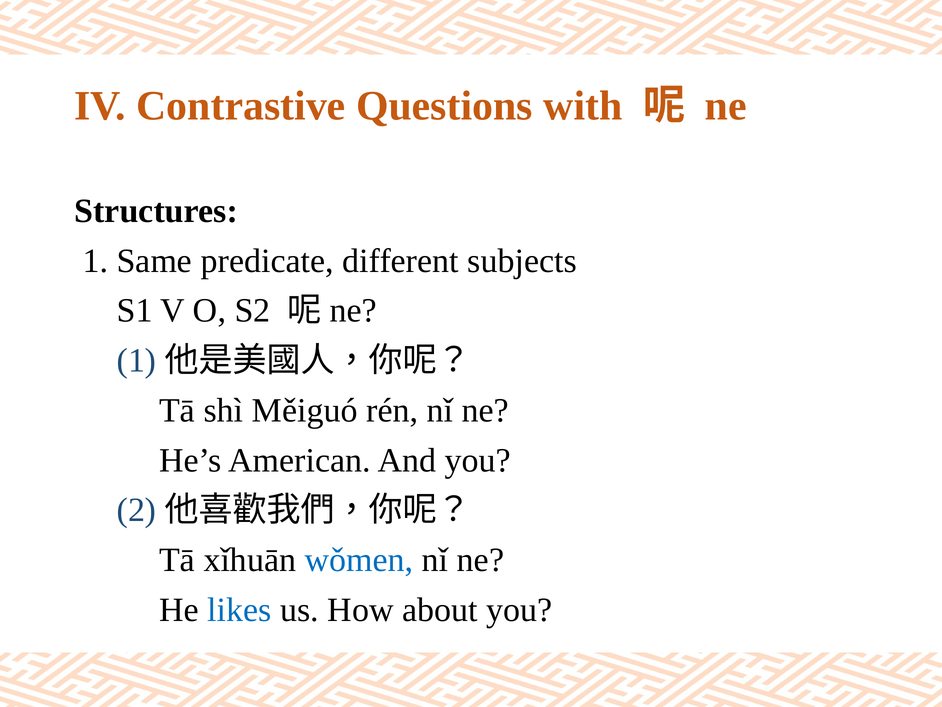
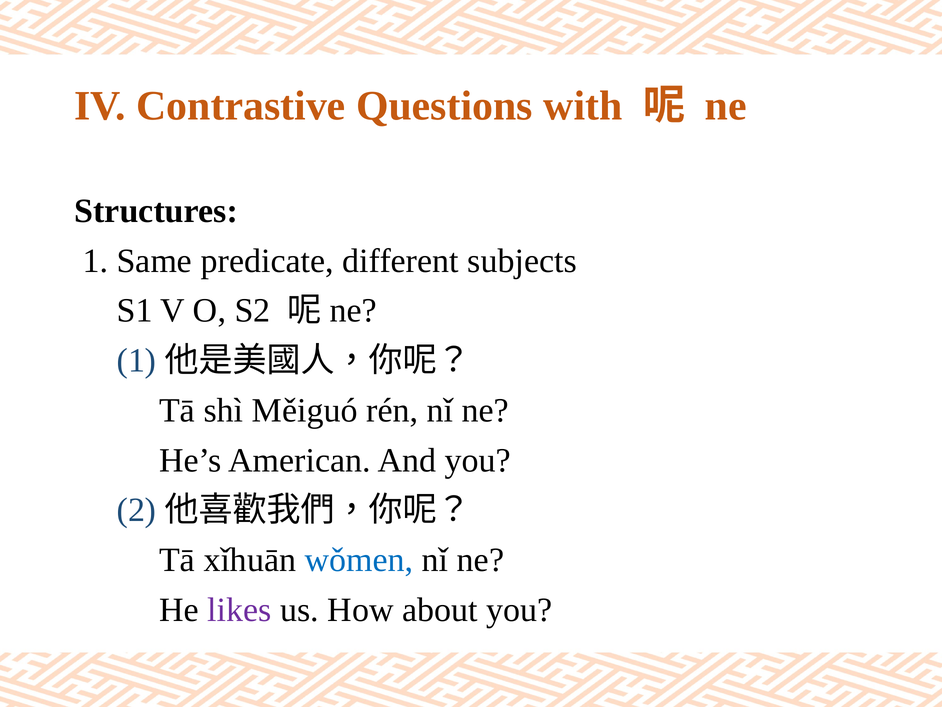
likes colour: blue -> purple (240, 609)
